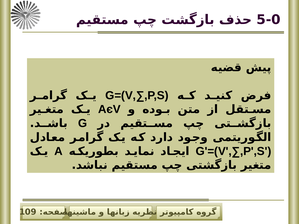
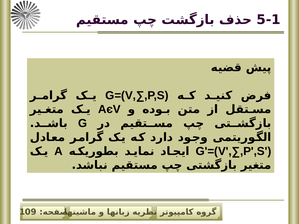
5-0: 5-0 -> 5-1 (269, 20)
